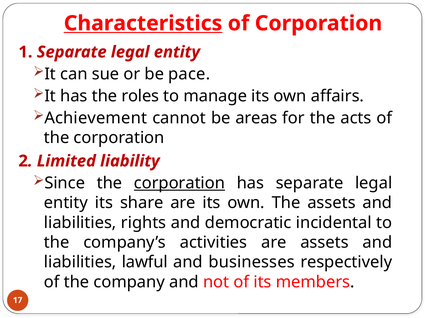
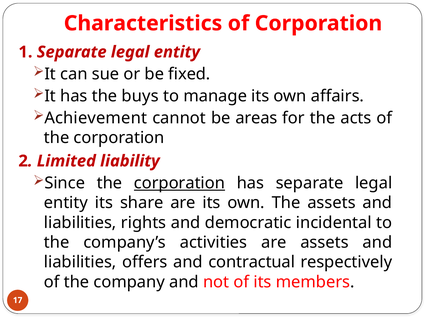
Characteristics underline: present -> none (143, 23)
pace: pace -> fixed (189, 74)
roles: roles -> buys (140, 96)
lawful: lawful -> offers (145, 263)
businesses: businesses -> contractual (252, 263)
